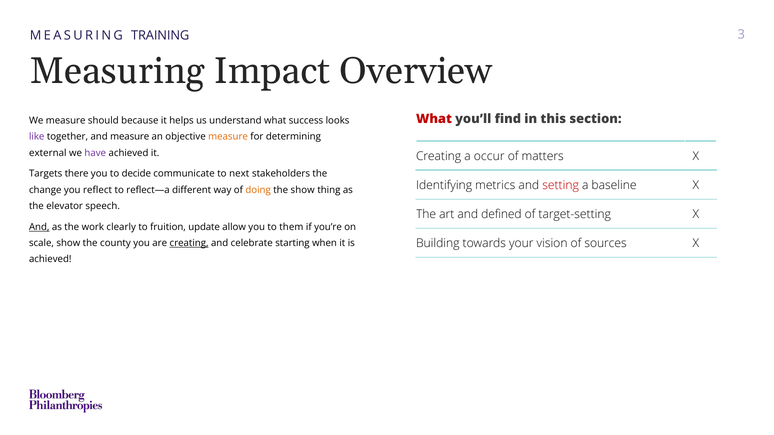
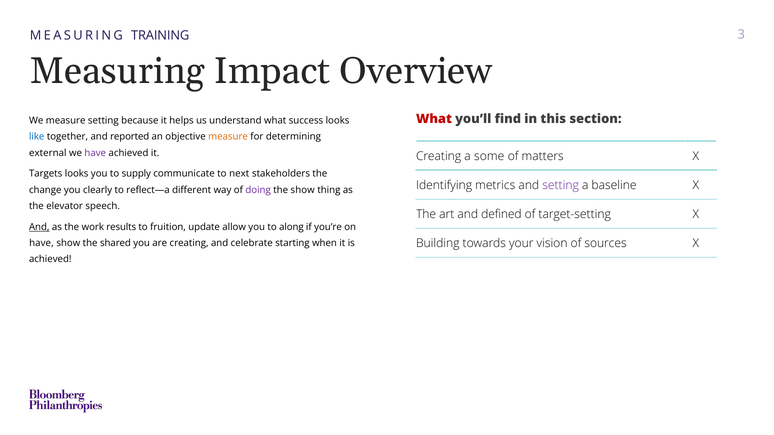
measure should: should -> setting (103, 121)
like colour: purple -> blue (37, 137)
and measure: measure -> reported (130, 137)
occur: occur -> some (489, 156)
Targets there: there -> looks (77, 174)
decide: decide -> supply (136, 174)
setting colour: red -> purple (561, 185)
reflect: reflect -> clearly (98, 190)
doing colour: orange -> purple (258, 190)
clearly: clearly -> results (121, 227)
them: them -> along (291, 227)
scale: scale -> have (41, 243)
county: county -> shared (115, 243)
creating underline: present -> none (189, 243)
